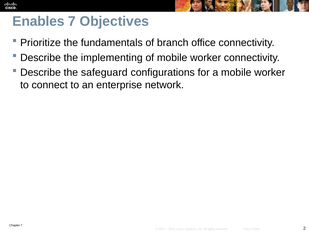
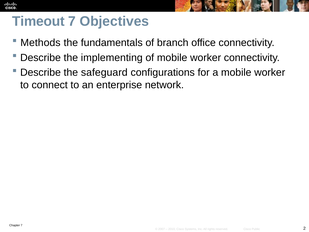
Enables: Enables -> Timeout (38, 21)
Prioritize: Prioritize -> Methods (40, 43)
